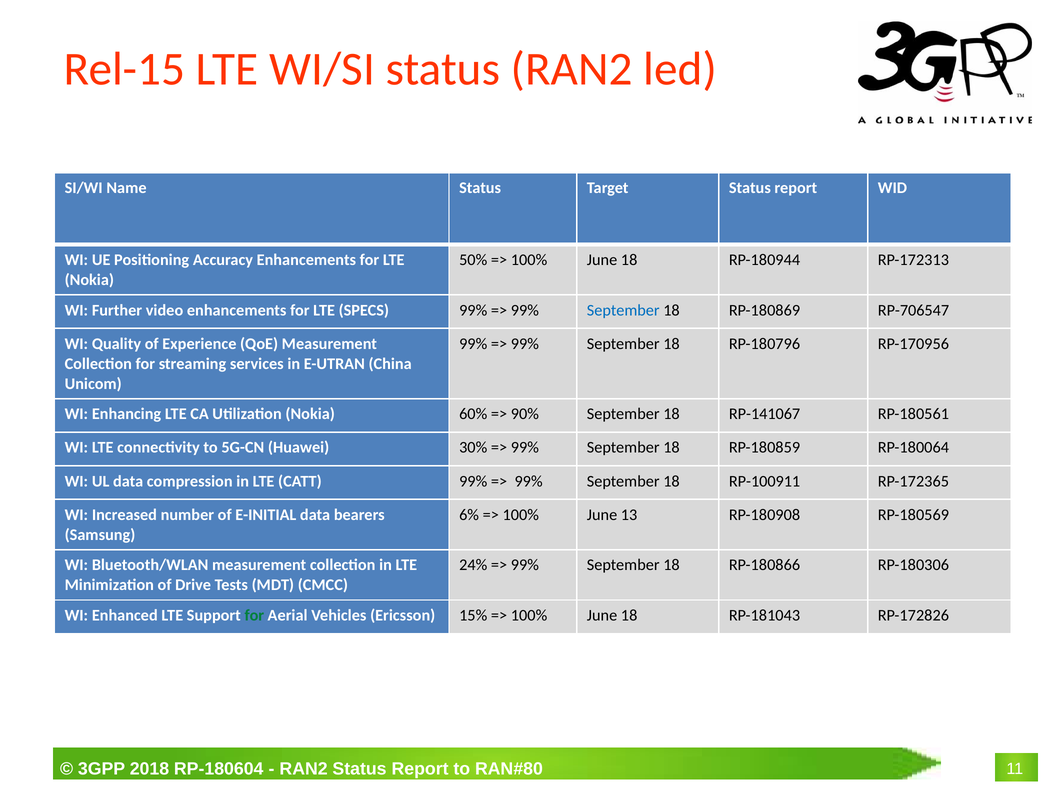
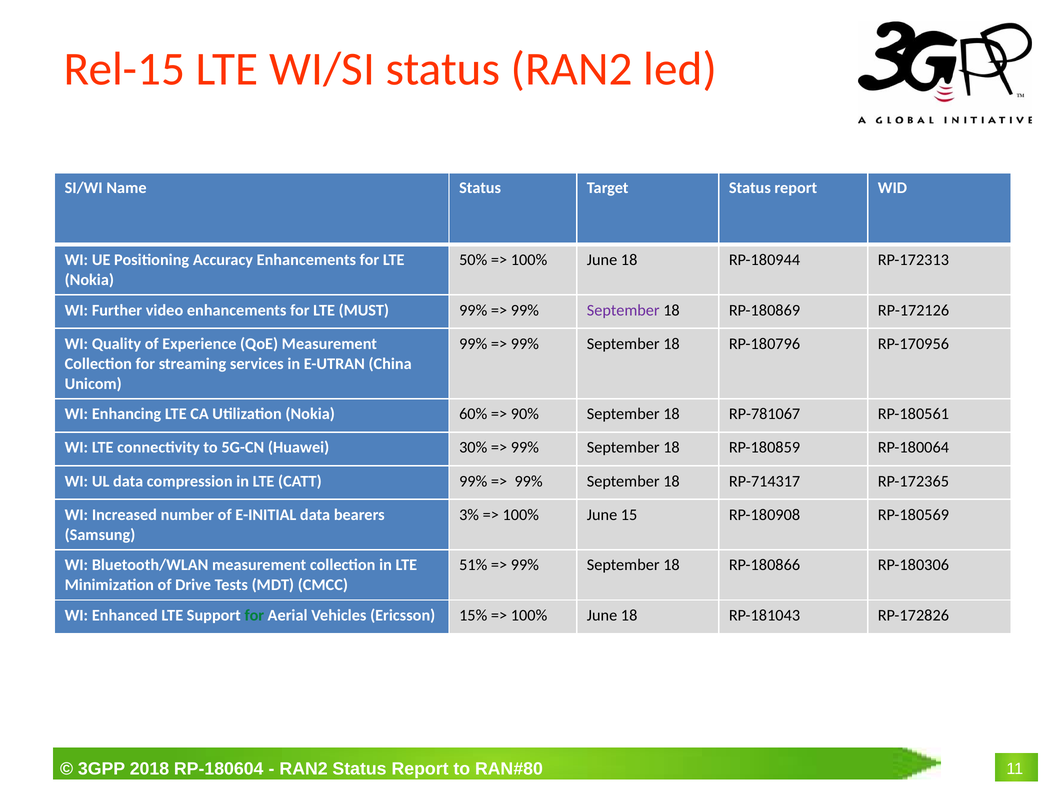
SPECS: SPECS -> MUST (364, 310)
September colour: blue -> purple (623, 310)
RP-706547: RP-706547 -> RP-172126 (913, 310)
RP-141067: RP-141067 -> RP-781067 (765, 414)
RP-100911: RP-100911 -> RP-714317 (765, 481)
6%: 6% -> 3% (469, 514)
13: 13 -> 15 (629, 514)
24%: 24% -> 51% (473, 565)
